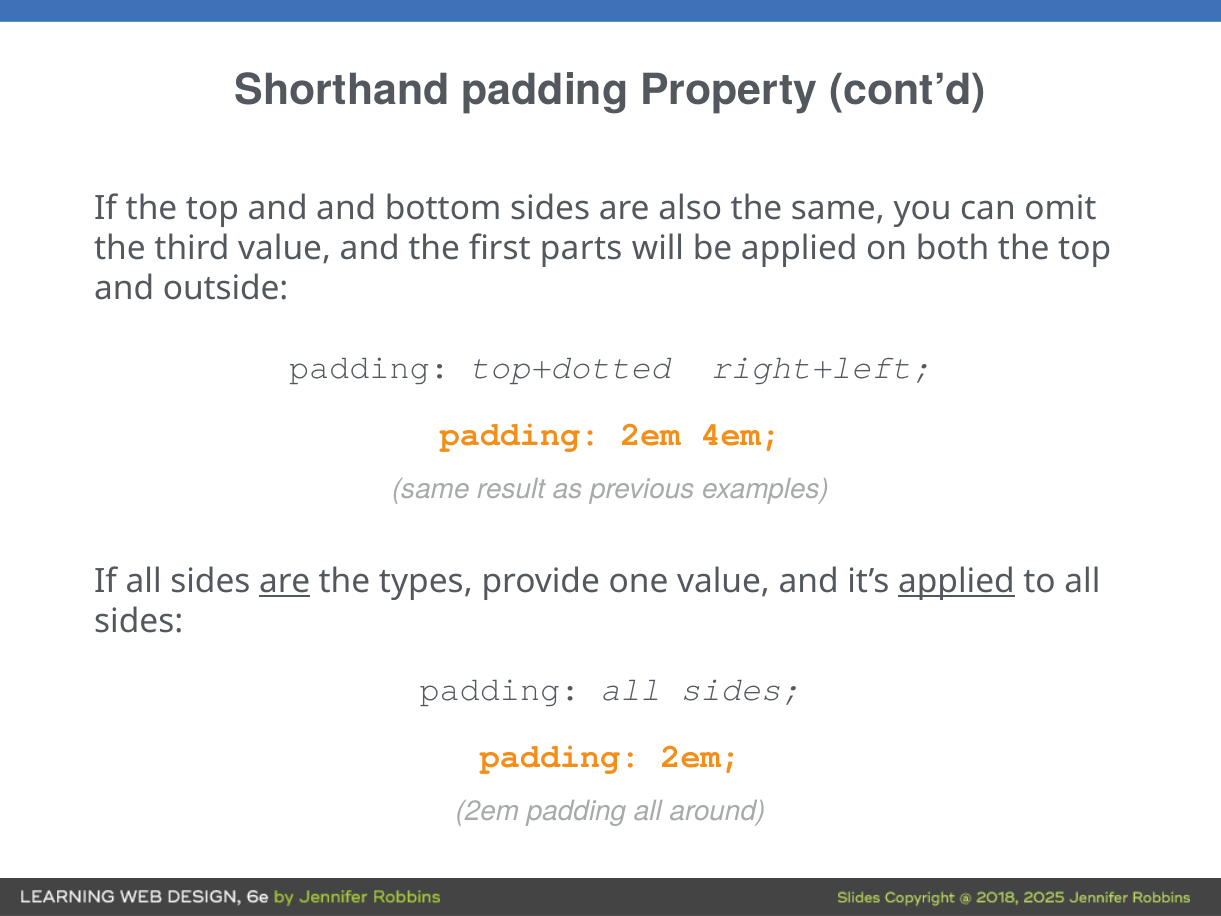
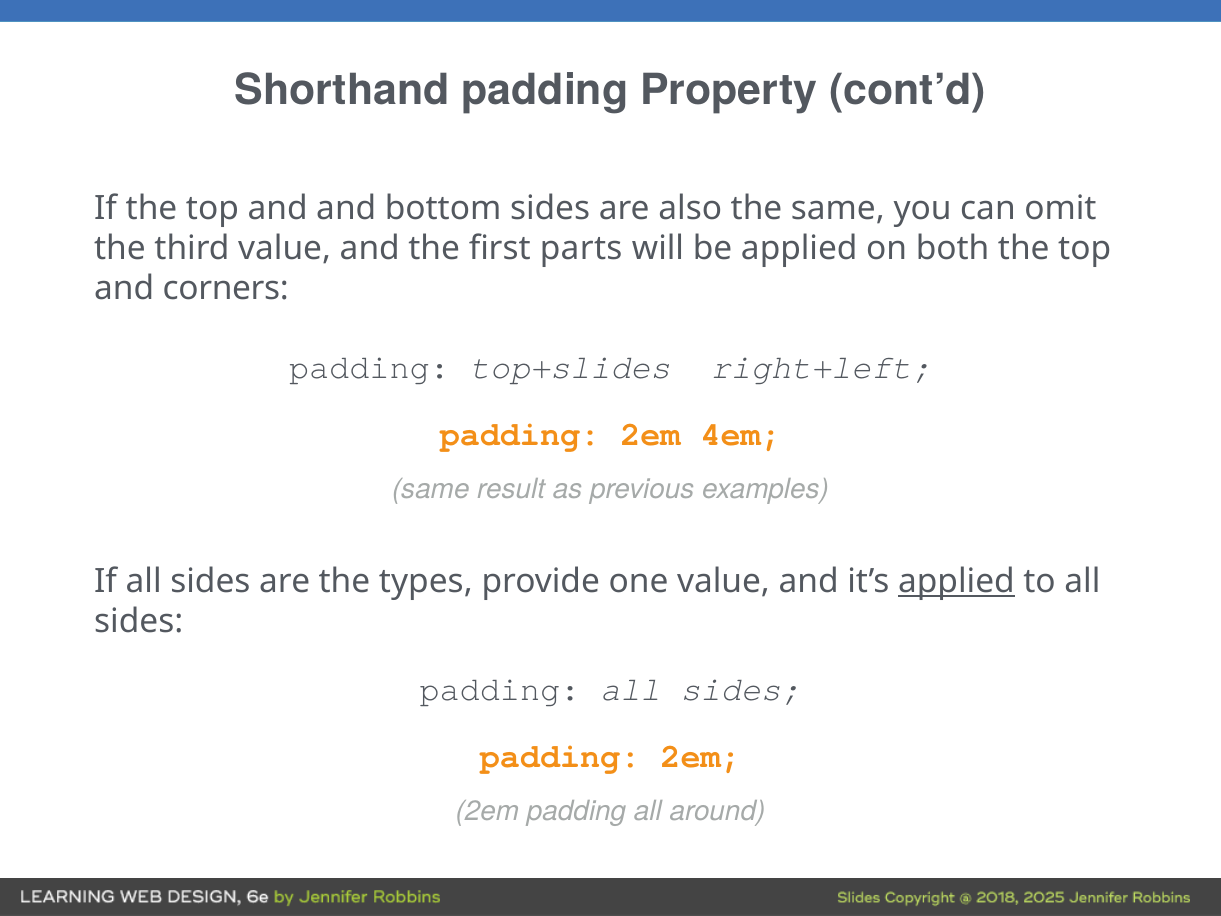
outside: outside -> corners (226, 289)
top+dotted: top+dotted -> top+slides (570, 367)
are underline: present -> none (285, 581)
